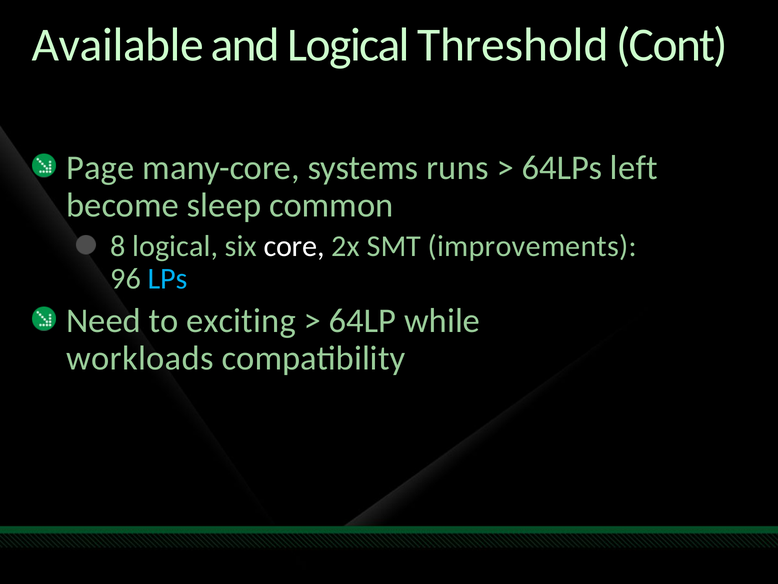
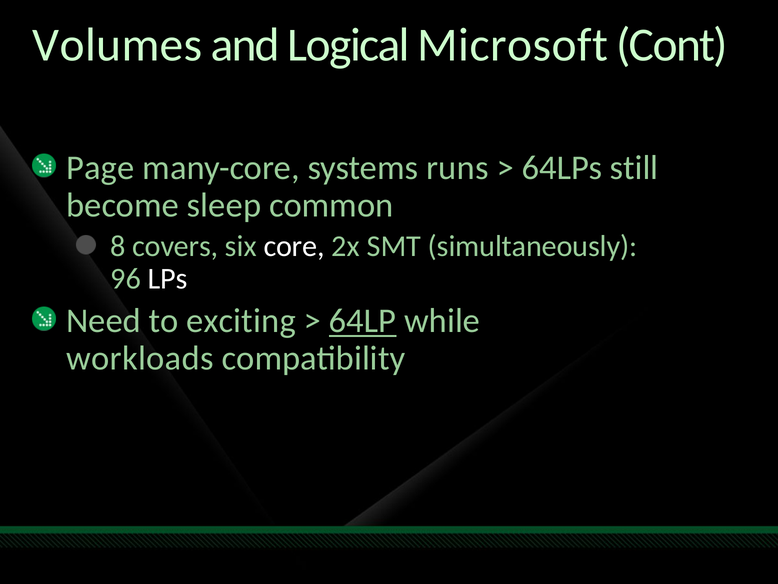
Available: Available -> Volumes (117, 45)
Threshold: Threshold -> Microsoft (513, 45)
left: left -> still (634, 168)
8 logical: logical -> covers (175, 246)
improvements: improvements -> simultaneously (533, 246)
LPs colour: light blue -> white (167, 279)
64LP underline: none -> present (363, 321)
